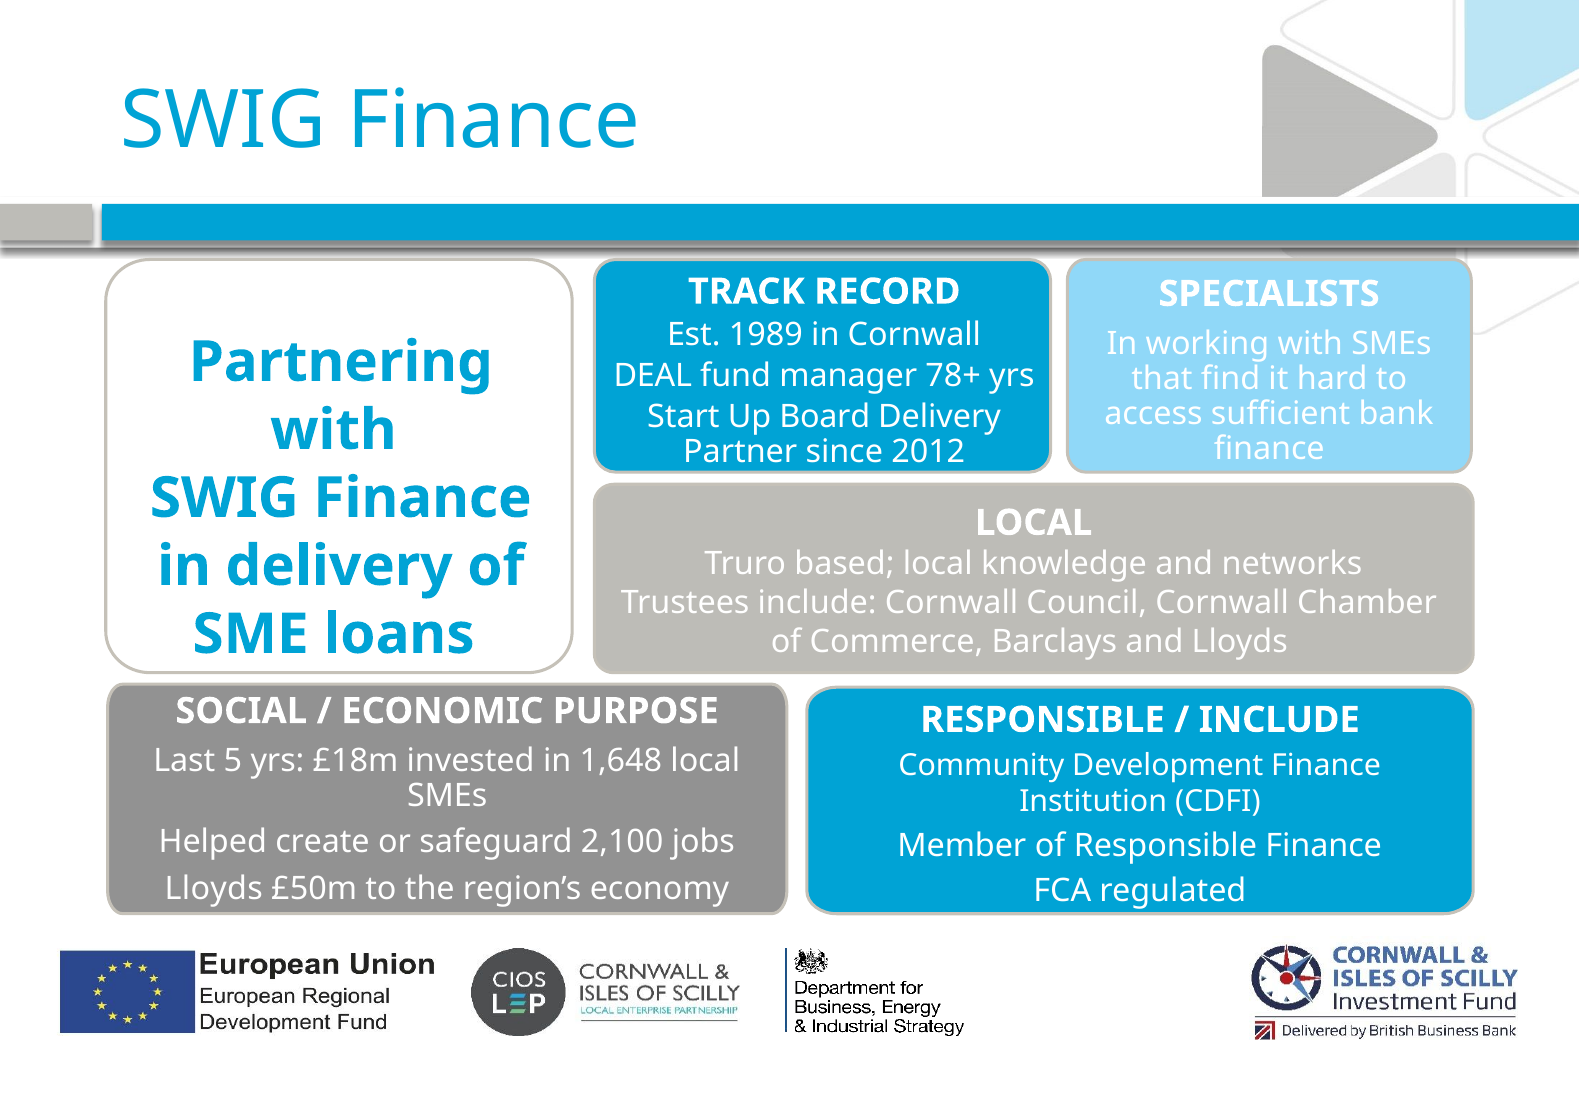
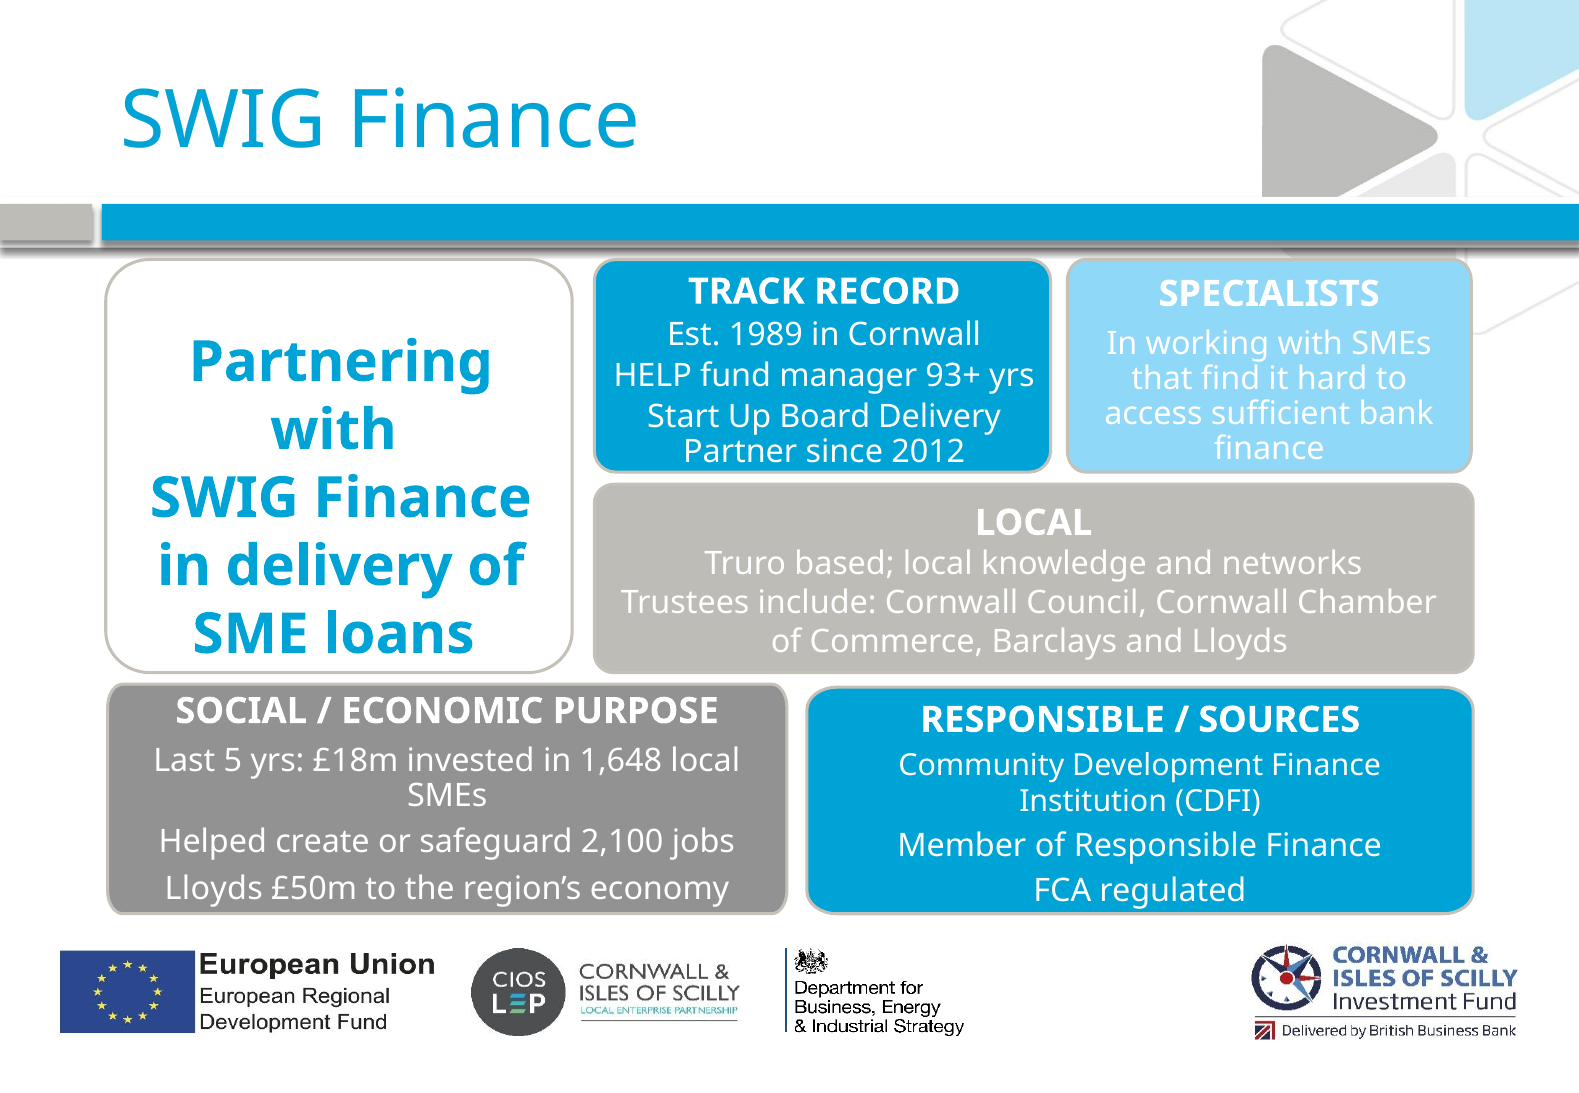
DEAL: DEAL -> HELP (653, 376)
78+: 78+ -> 93+ (953, 376)
INCLUDE: INCLUDE -> SOURCES (1279, 720)
